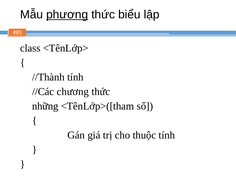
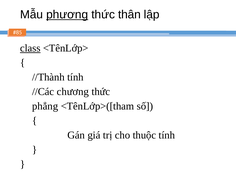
biểu: biểu -> thân (129, 15)
class underline: none -> present (30, 48)
những: những -> phẳng (45, 106)
